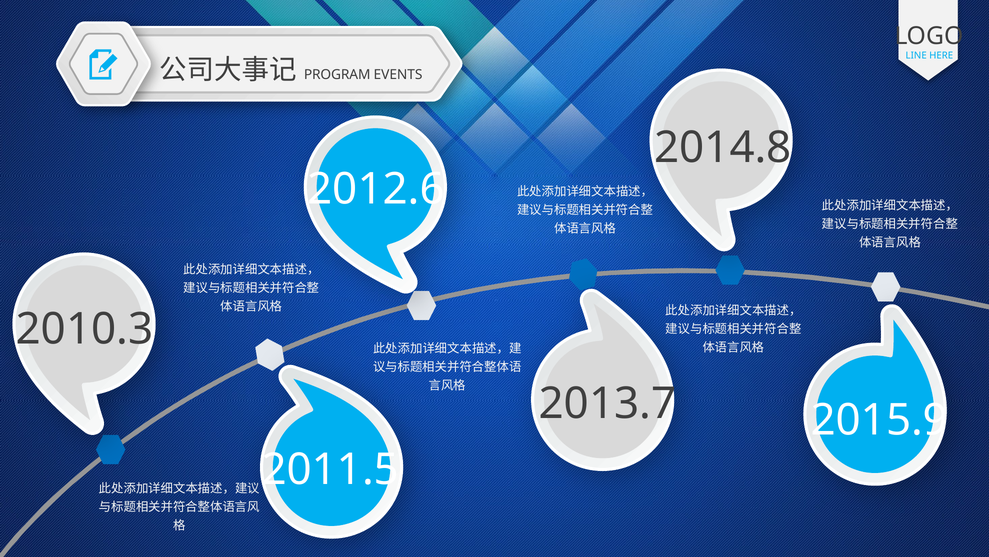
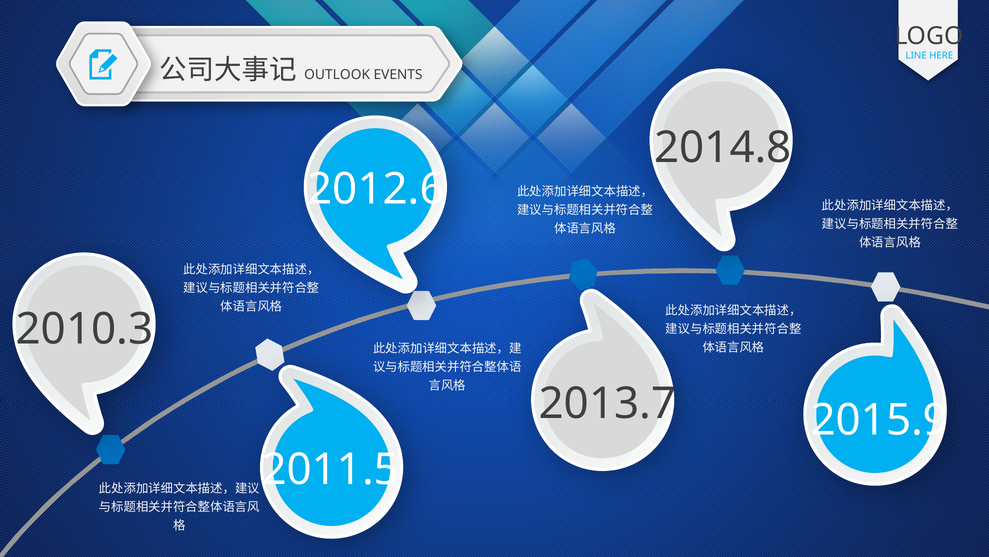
PROGRAM: PROGRAM -> OUTLOOK (337, 75)
